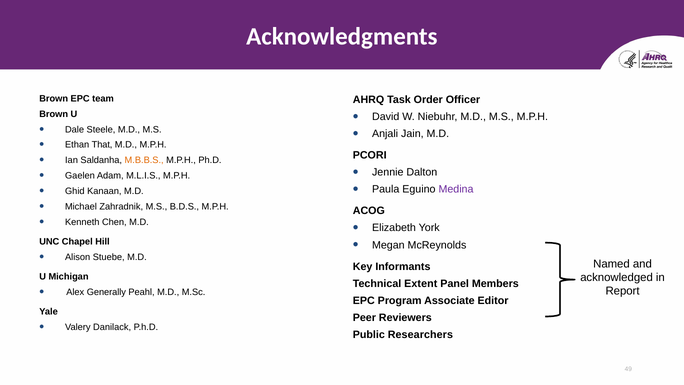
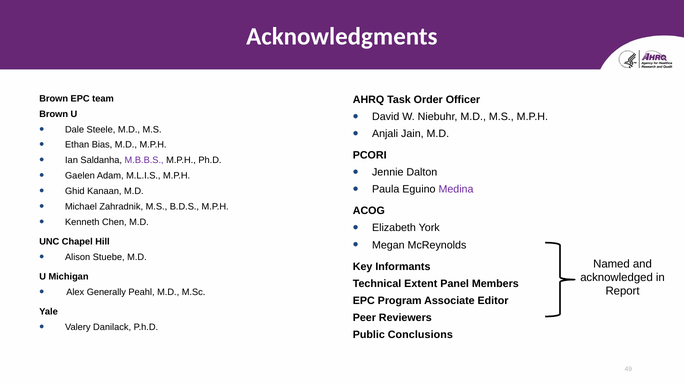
That: That -> Bias (102, 145)
M.B.B.S colour: orange -> purple (144, 160)
Researchers: Researchers -> Conclusions (420, 335)
